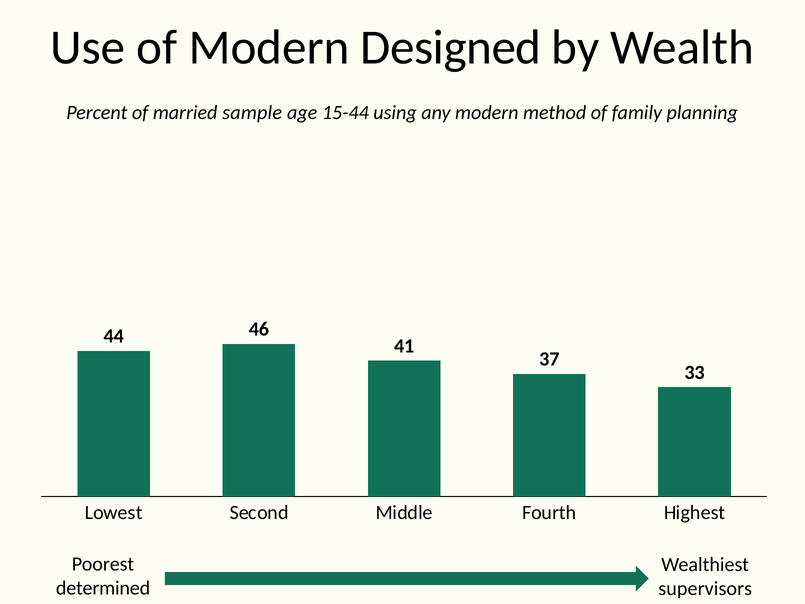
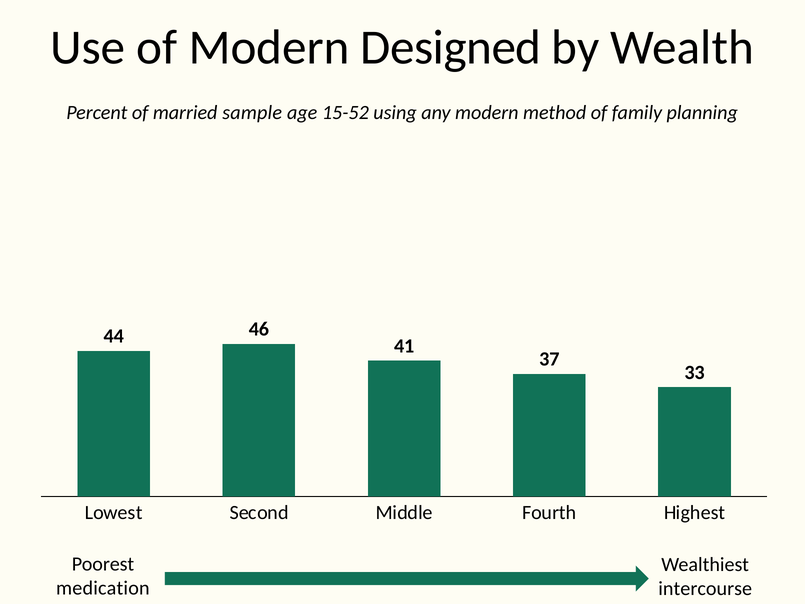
15-44: 15-44 -> 15-52 (345, 113)
determined: determined -> medication (103, 588)
supervisors: supervisors -> intercourse (705, 588)
